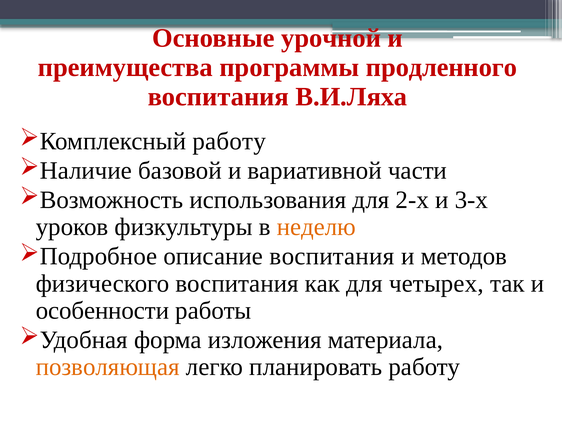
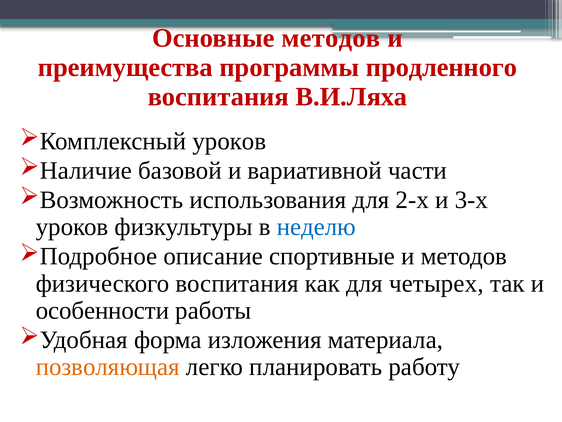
Основные урочной: урочной -> методов (331, 38)
работу: работу -> уроков (229, 141)
неделю colour: orange -> blue (316, 227)
описание воспитания: воспитания -> спортивные (332, 256)
